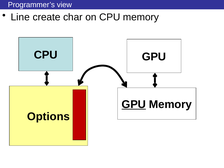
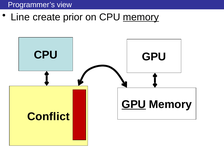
char: char -> prior (73, 17)
memory underline: none -> present (141, 17)
Options: Options -> Conflict (48, 117)
